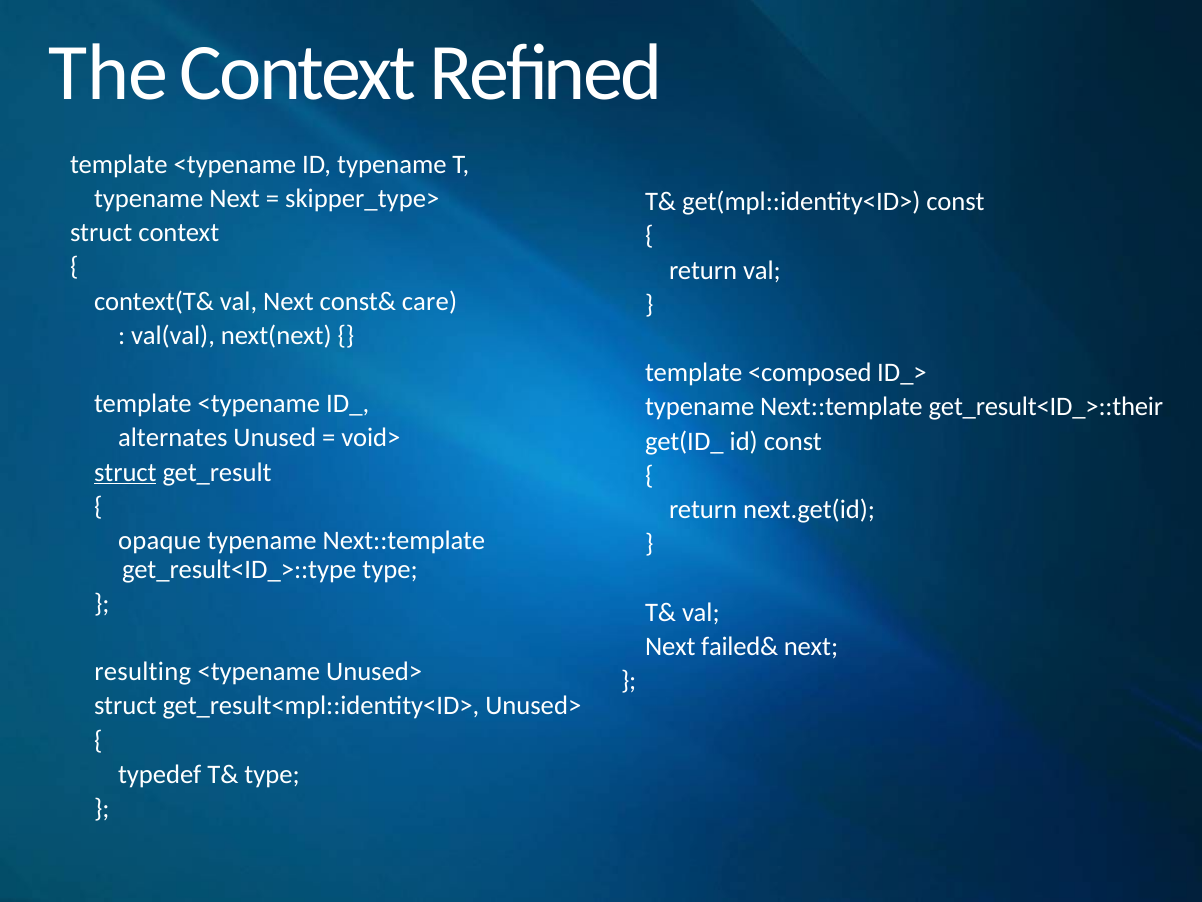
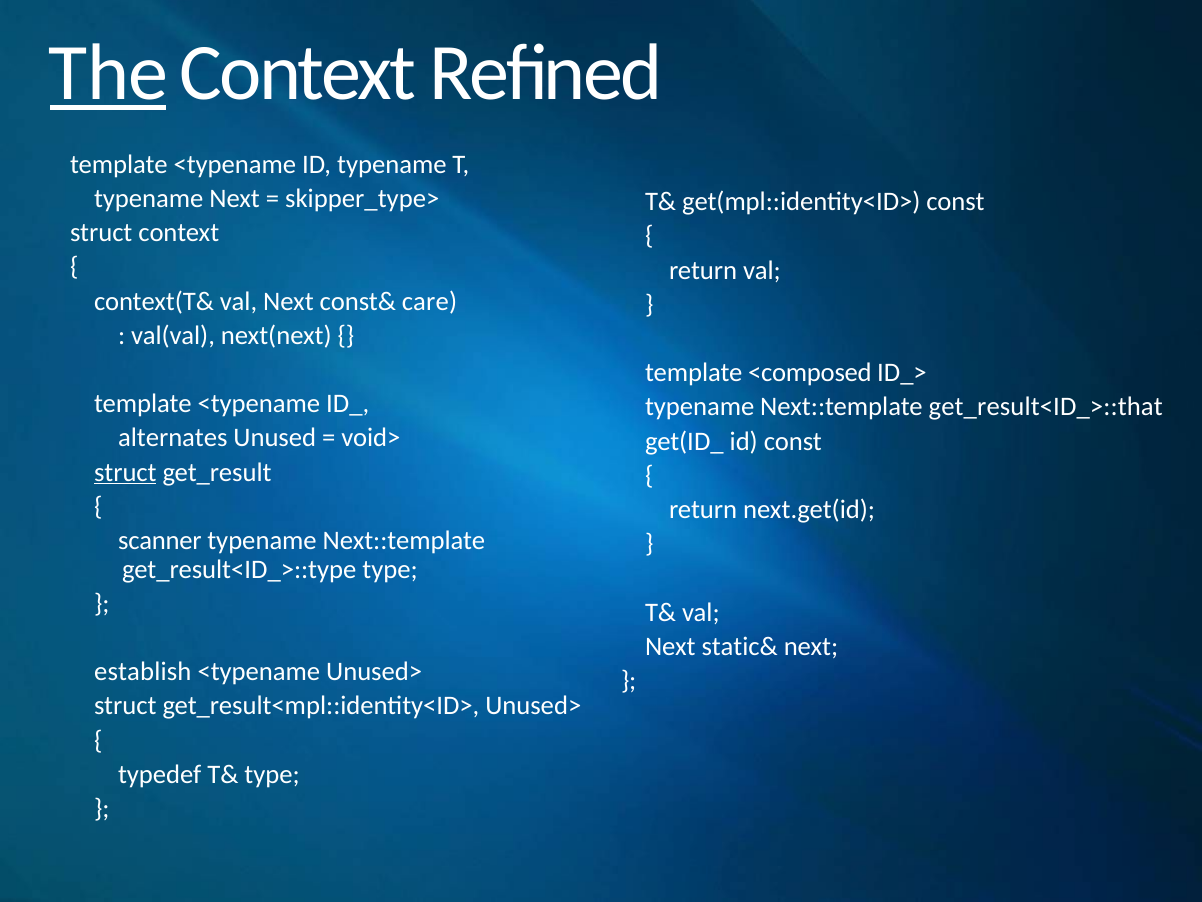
The underline: none -> present (108, 73)
get_result<ID_>::their: get_result<ID_>::their -> get_result<ID_>::that (1046, 407)
opaque: opaque -> scanner (160, 540)
failed&: failed& -> static& (740, 646)
resulting: resulting -> establish (143, 672)
